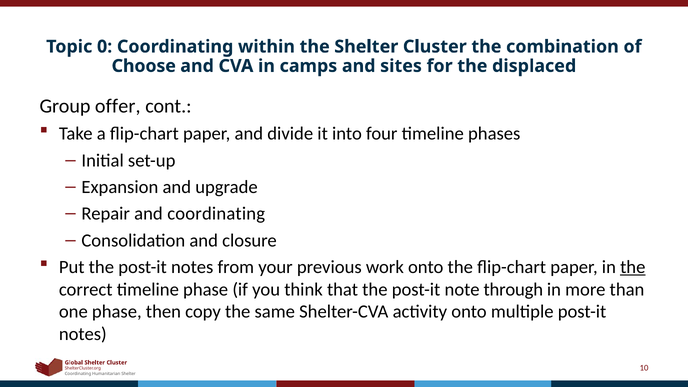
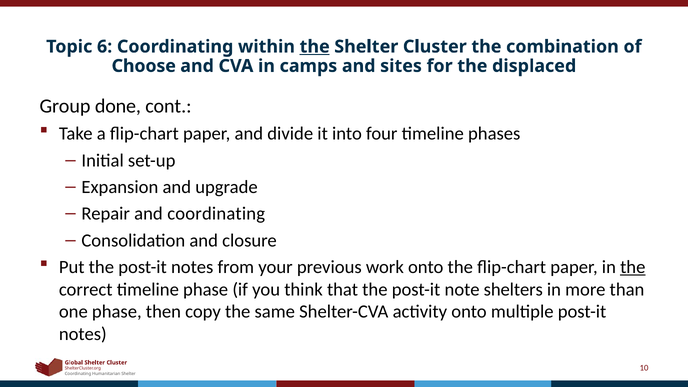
0: 0 -> 6 (105, 47)
the underline: none -> present (315, 47)
offer: offer -> done (118, 106)
through: through -> shelters (513, 289)
